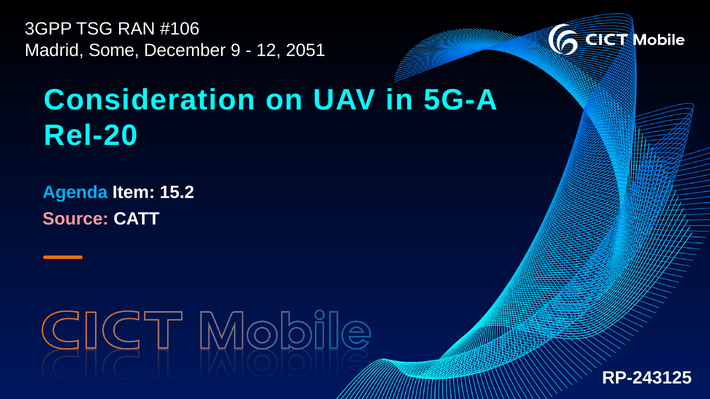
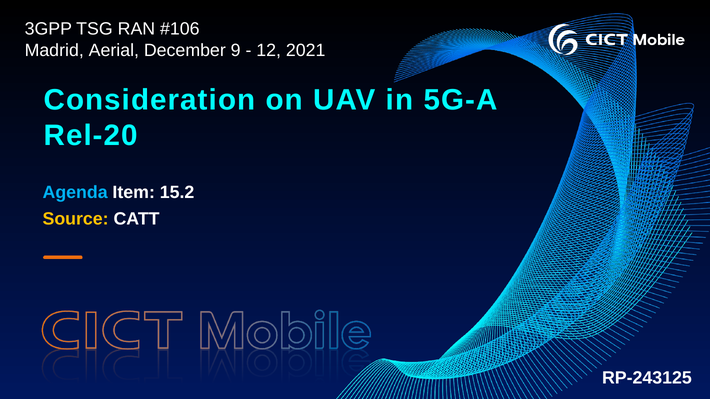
Some: Some -> Aerial (114, 50)
2051: 2051 -> 2021 (306, 50)
Source colour: pink -> yellow (76, 219)
